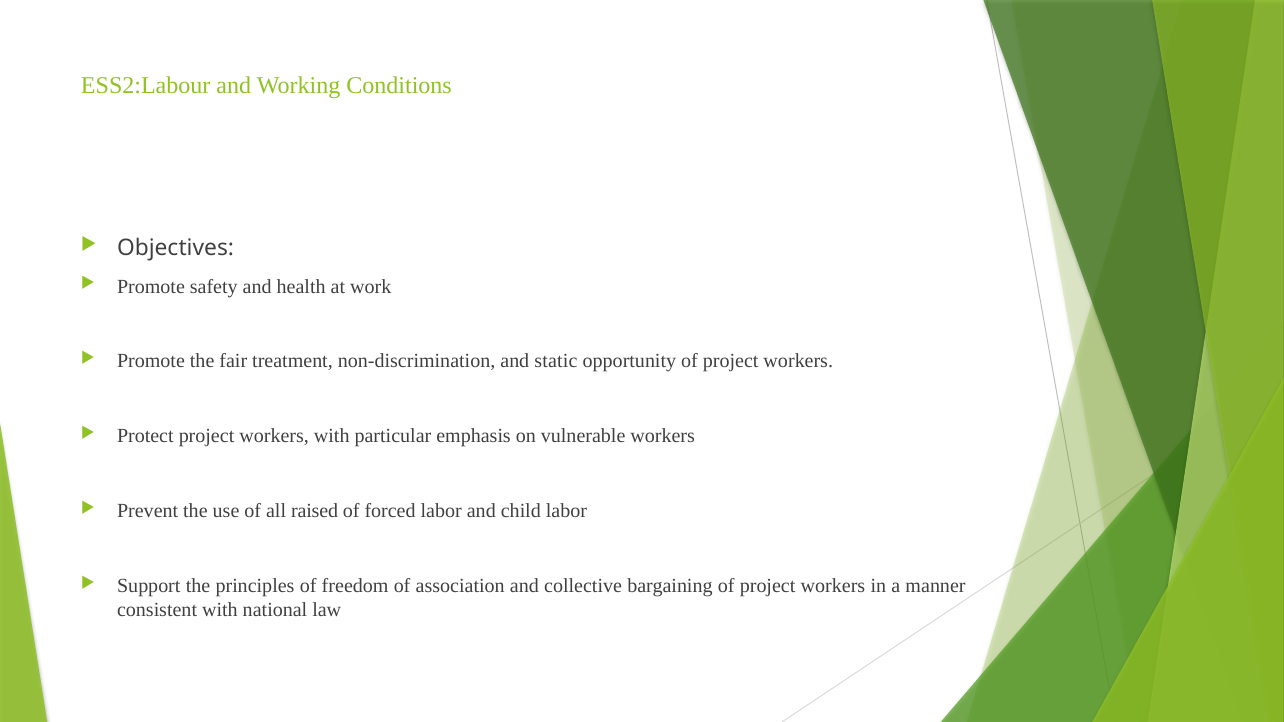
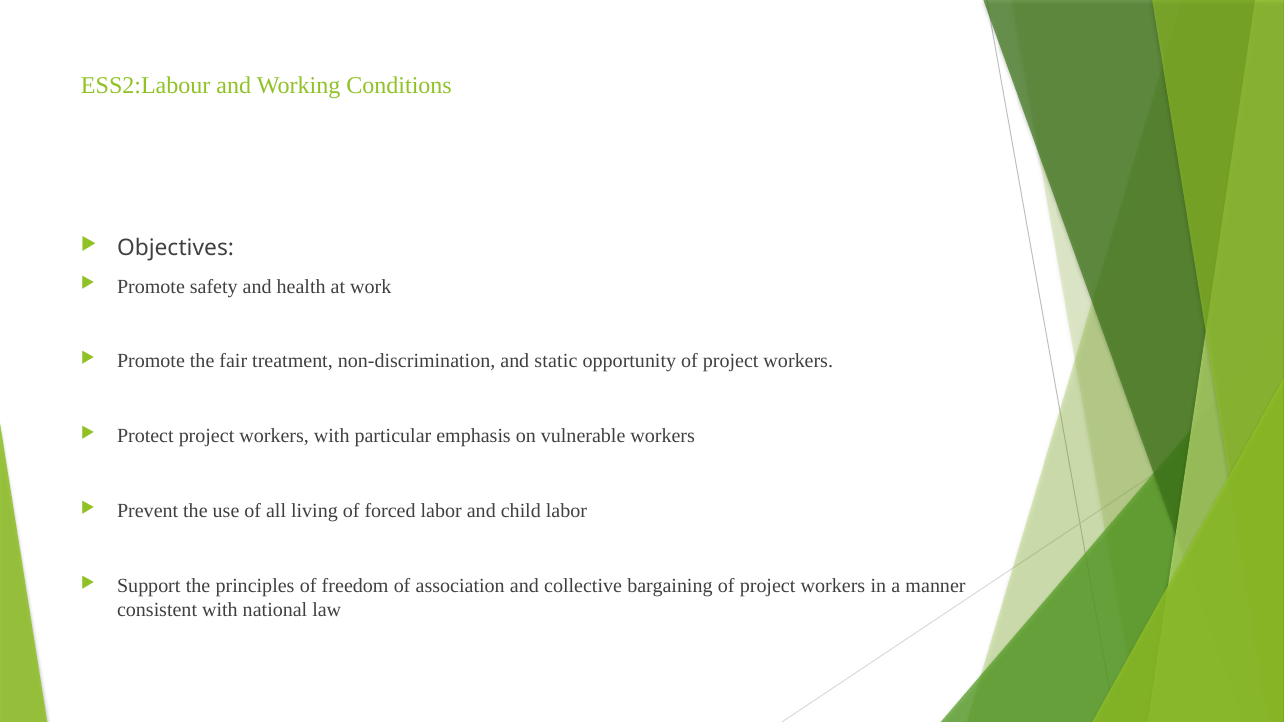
raised: raised -> living (314, 511)
